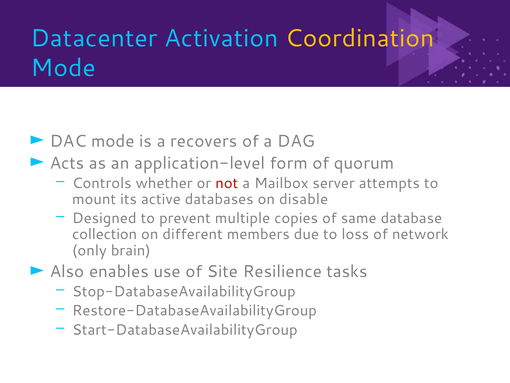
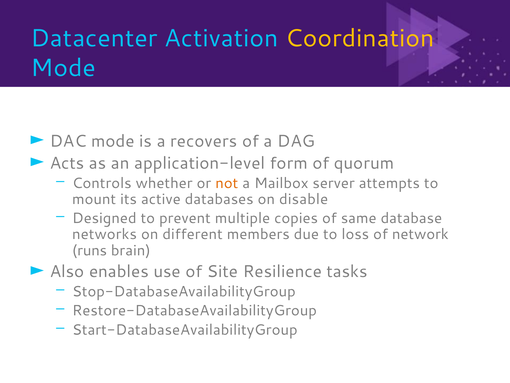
not colour: red -> orange (227, 183)
collection: collection -> networks (104, 234)
only: only -> runs (89, 250)
